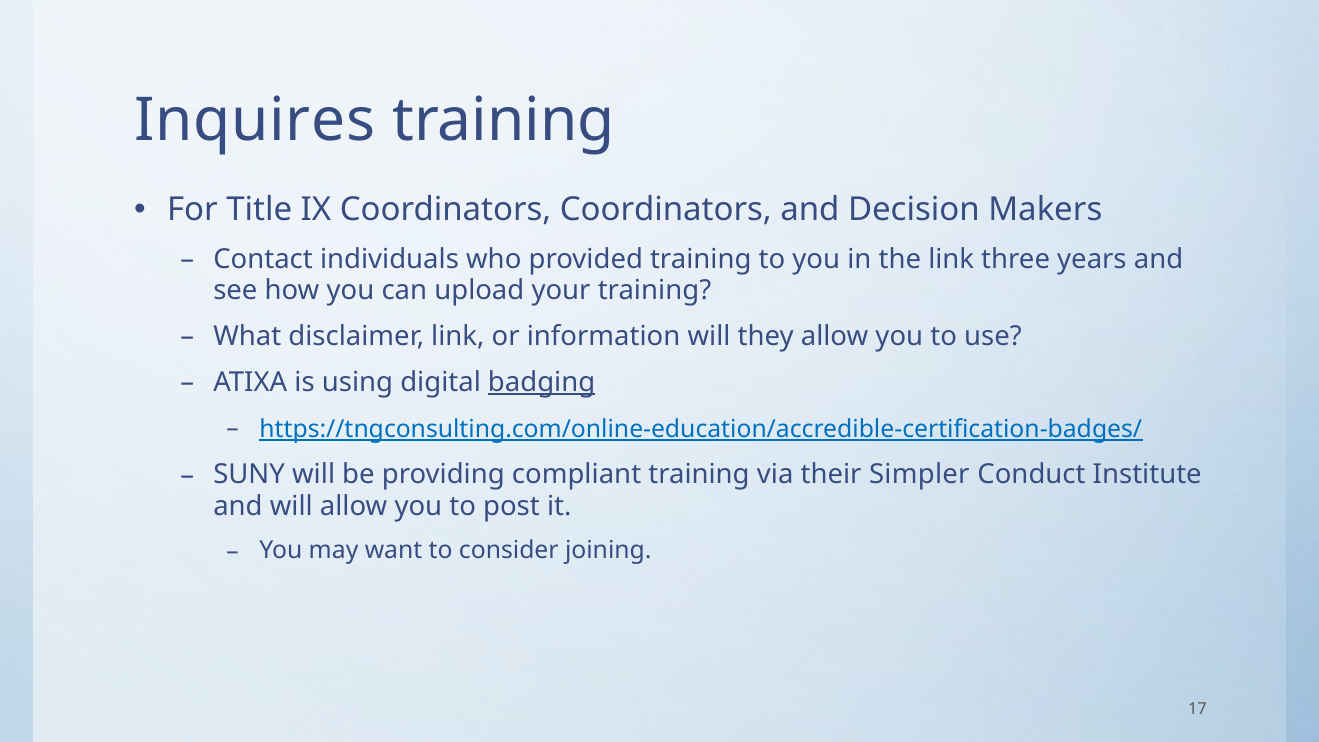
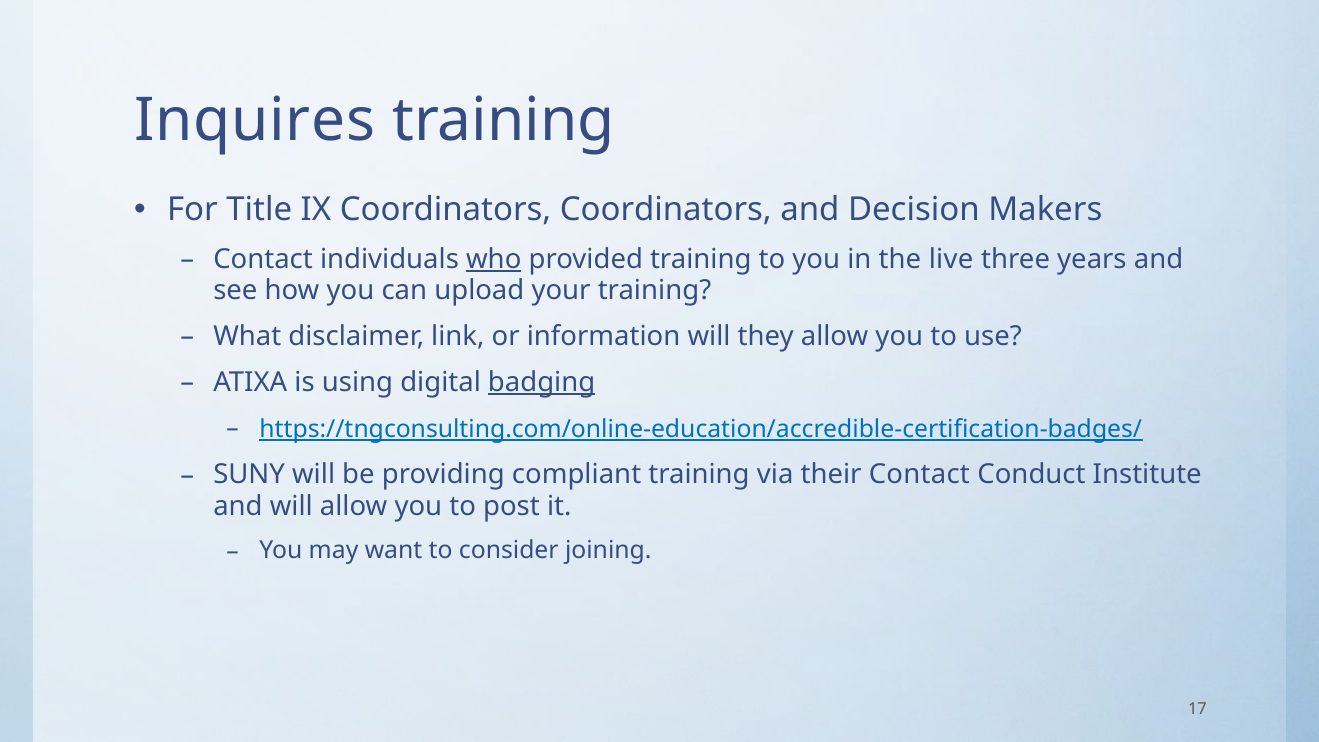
who underline: none -> present (494, 259)
the link: link -> live (951, 259)
their Simpler: Simpler -> Contact (919, 475)
